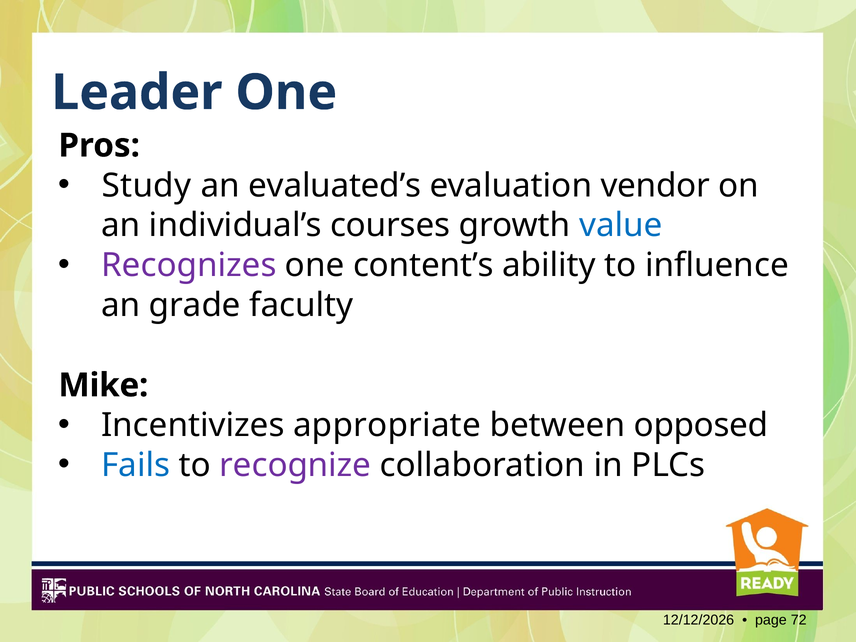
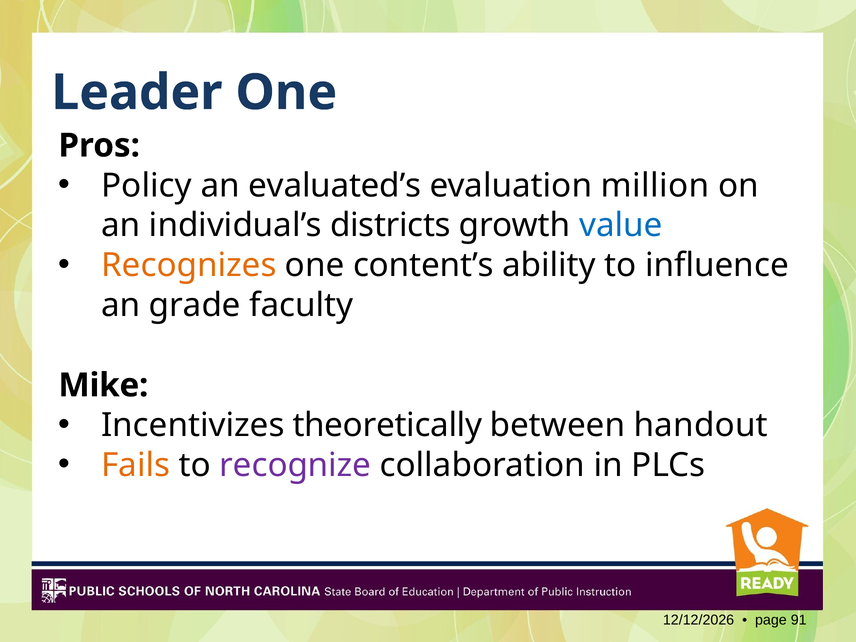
Study: Study -> Policy (147, 186)
vendor: vendor -> million (655, 186)
courses: courses -> districts (390, 225)
Recognizes colour: purple -> orange (189, 265)
appropriate: appropriate -> theoretically (387, 425)
opposed: opposed -> handout (701, 425)
Fails colour: blue -> orange (136, 465)
72: 72 -> 91 (799, 620)
